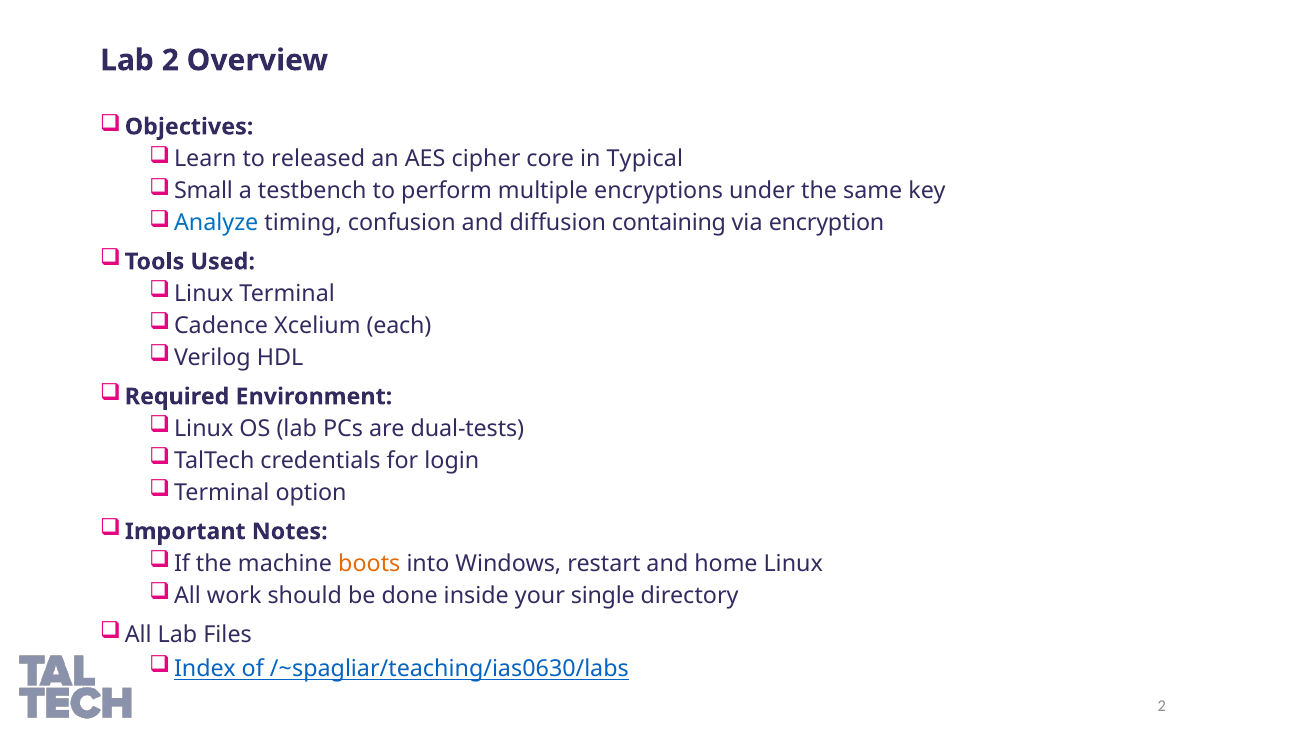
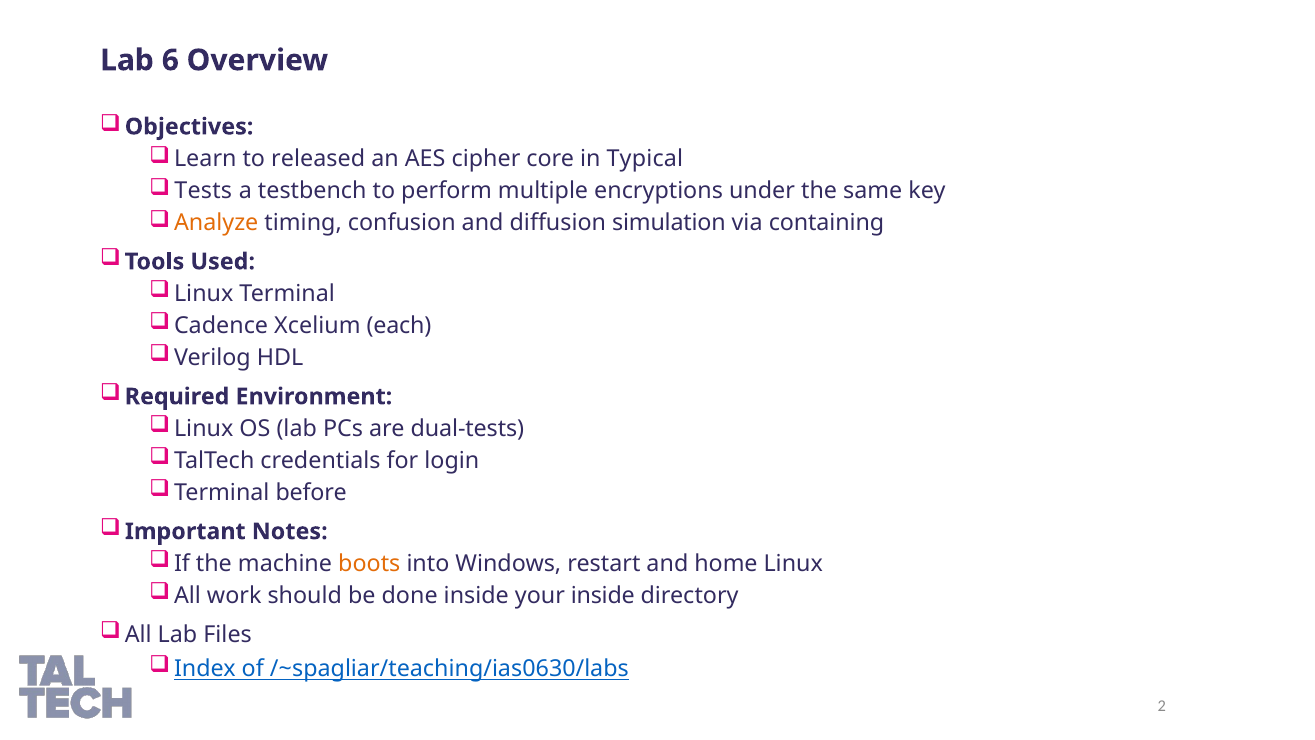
Lab 2: 2 -> 6 (170, 60)
Small: Small -> Tests (203, 191)
Analyze colour: blue -> orange (216, 223)
containing: containing -> simulation (669, 223)
encryption: encryption -> containing (826, 223)
option: option -> before (311, 492)
your single: single -> inside (603, 595)
